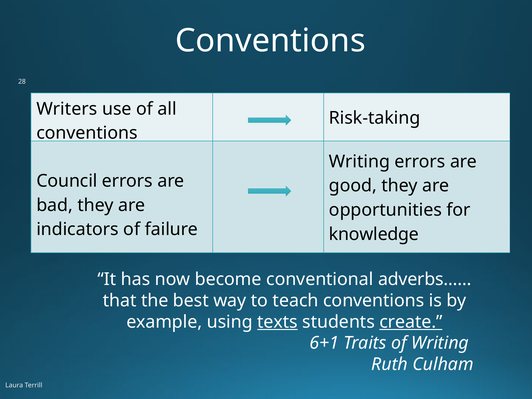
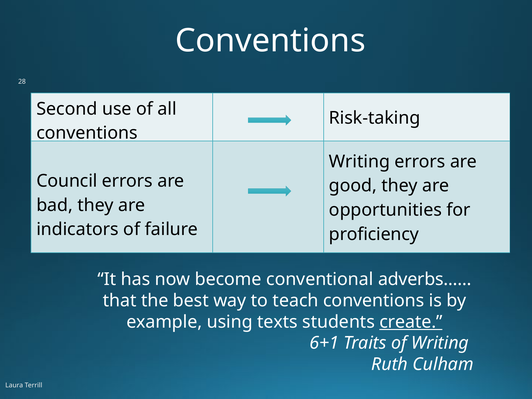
Writers: Writers -> Second (67, 109)
knowledge: knowledge -> proficiency (374, 234)
texts underline: present -> none (278, 322)
